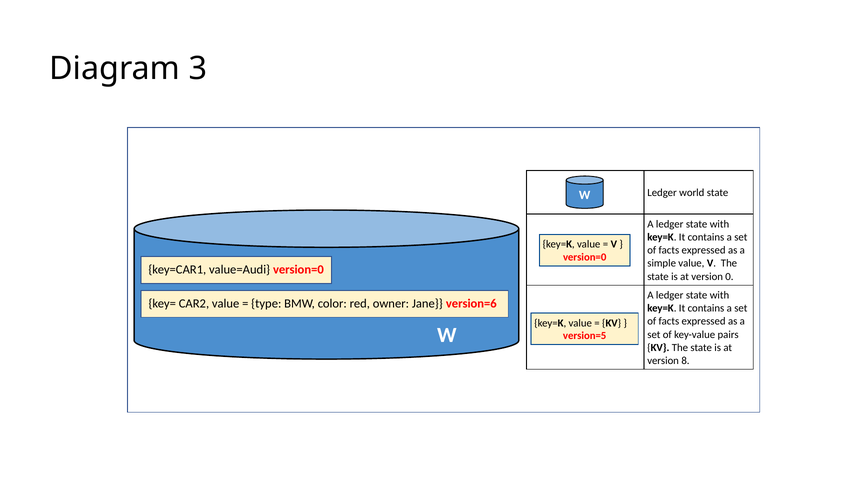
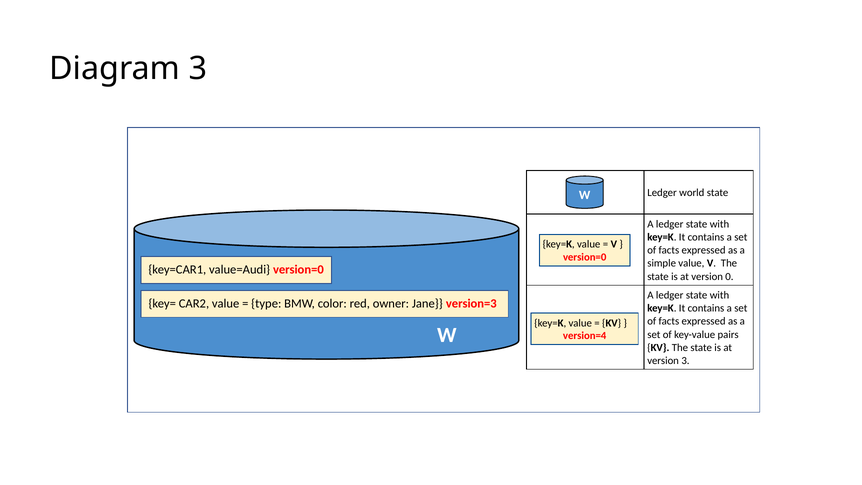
version=6: version=6 -> version=3 (471, 303)
version=5: version=5 -> version=4 (585, 336)
version 8: 8 -> 3 (685, 361)
